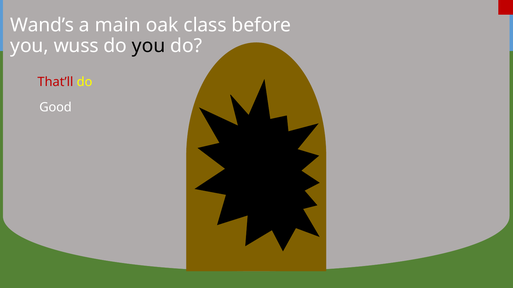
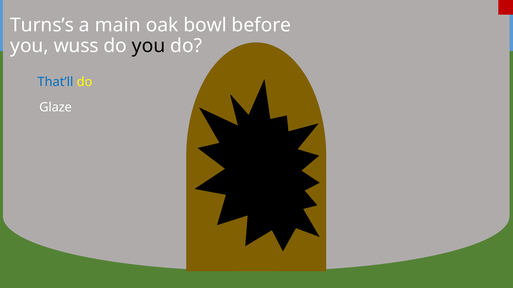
Wand’s: Wand’s -> Turns’s (42, 25)
class: class -> bowl (205, 25)
That’ll colour: red -> blue (55, 82)
Good: Good -> Glaze (56, 107)
